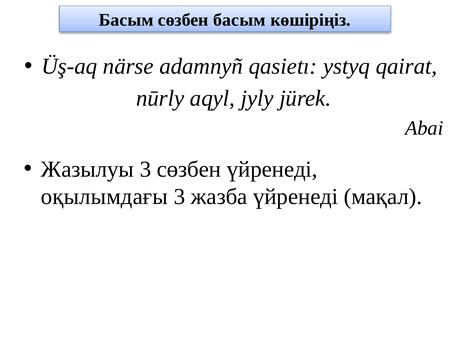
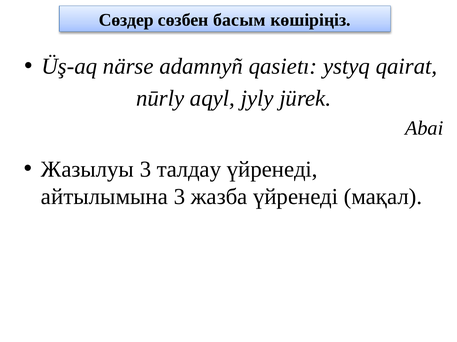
Басым: Басым -> Сөздер (126, 20)
3 сөзбен: сөзбен -> талдау (189, 170)
оқылымдағы: оқылымдағы -> айтылымына (104, 197)
